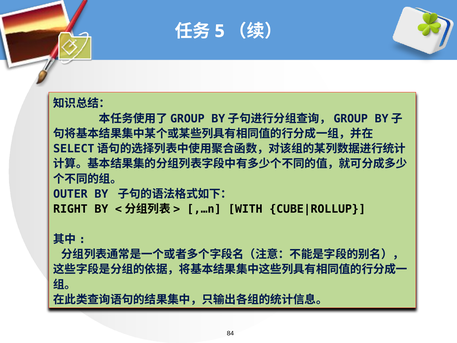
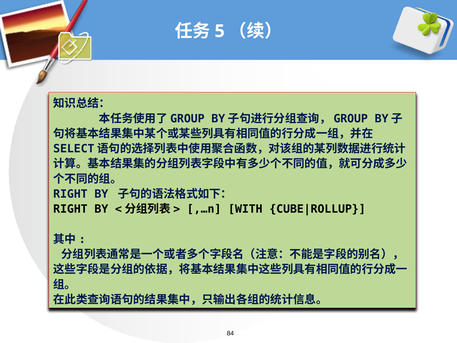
OUTER: OUTER -> RIGHT (70, 194)
